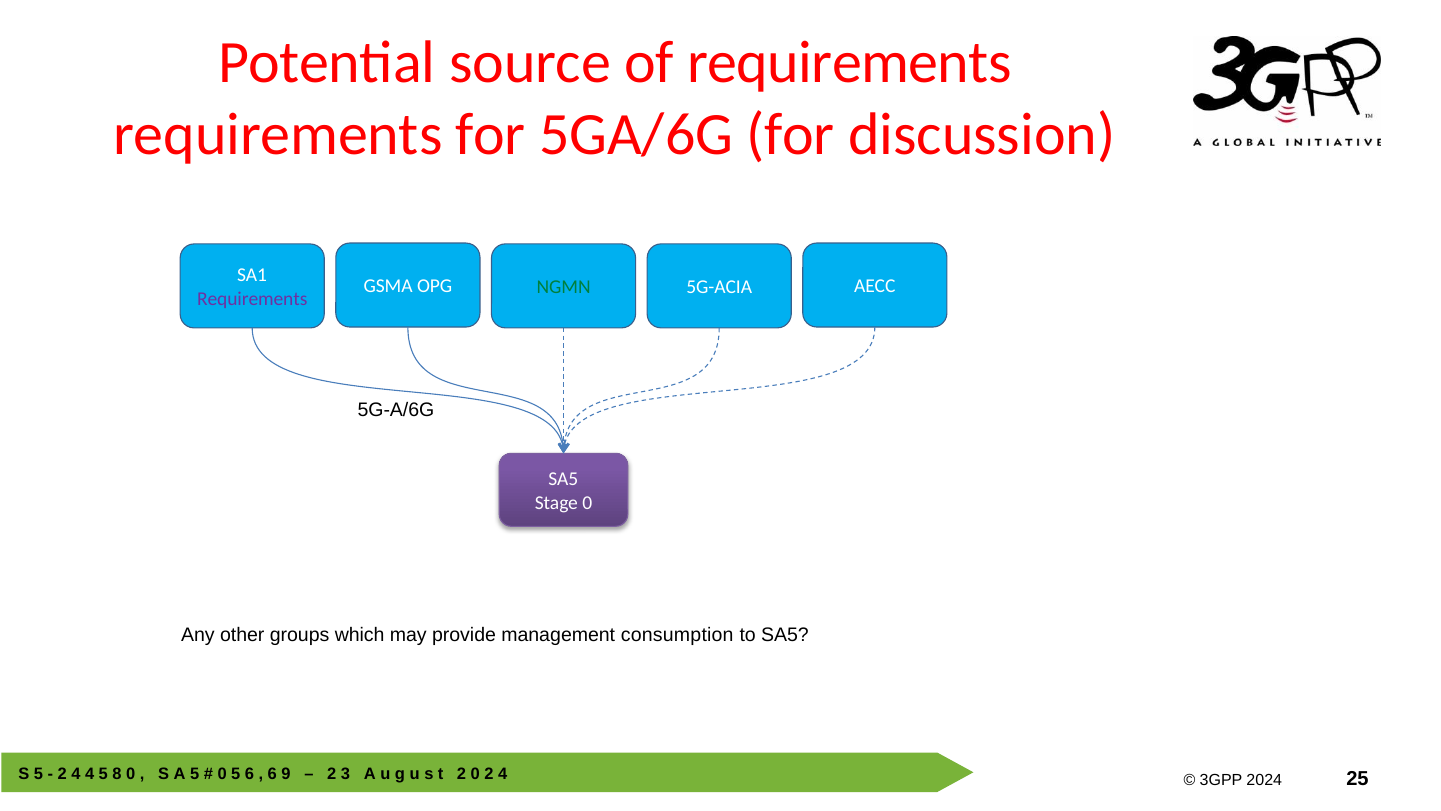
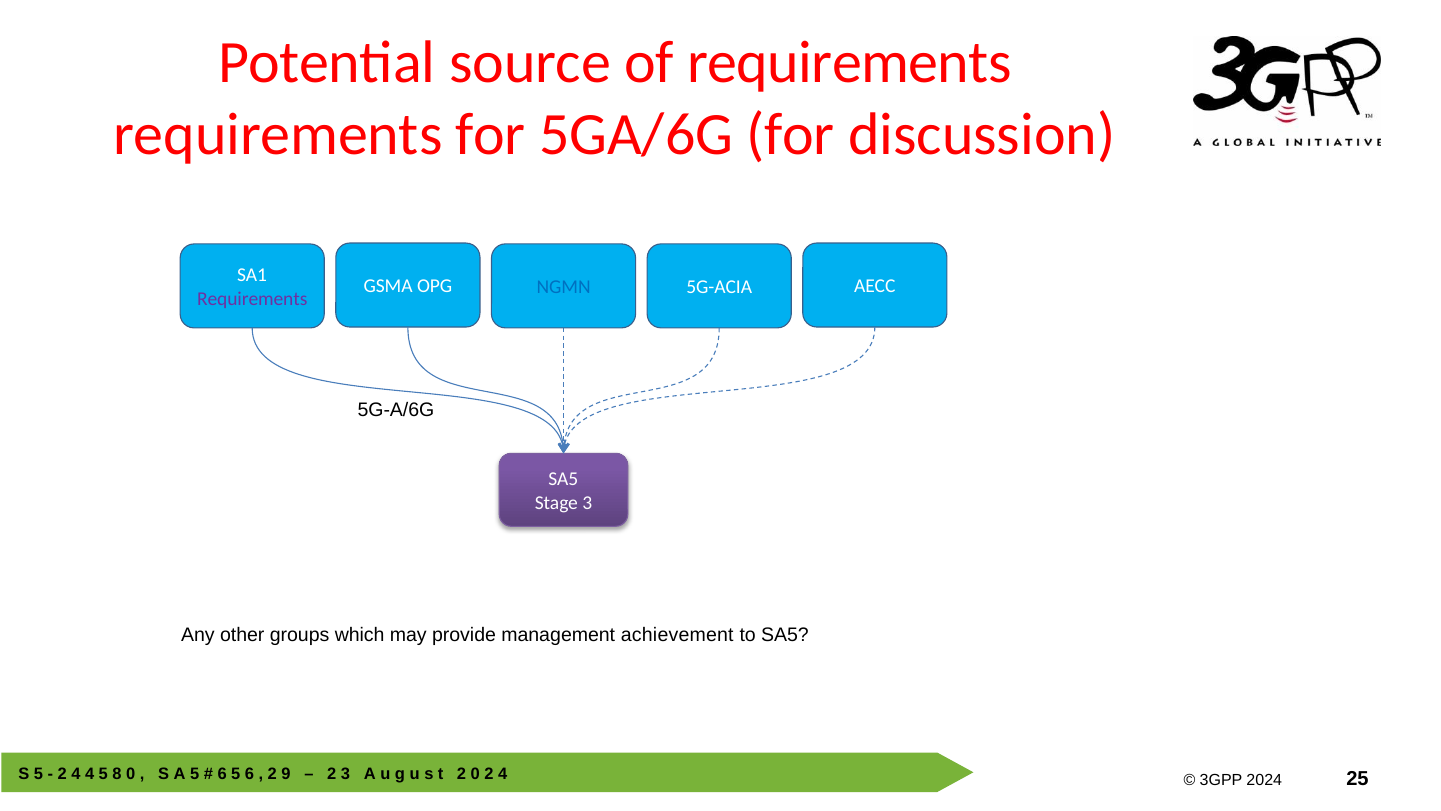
NGMN colour: green -> blue (564, 287)
Stage 0: 0 -> 3 (587, 503)
consumption: consumption -> achievement (677, 634)
0: 0 -> 6 (222, 774)
6: 6 -> 2 (272, 774)
